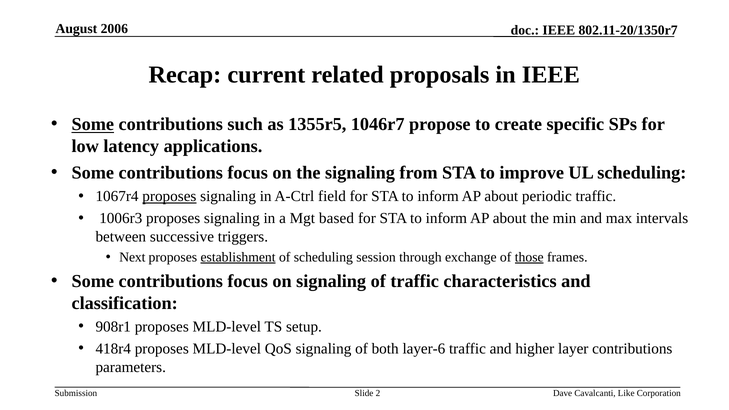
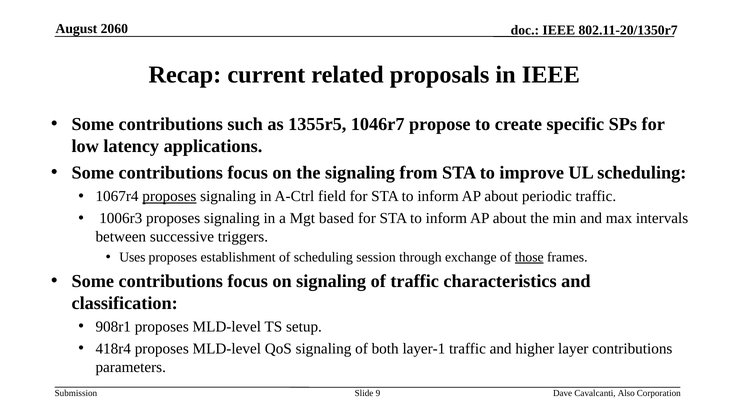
2006: 2006 -> 2060 (114, 29)
Some underline: present -> none (93, 124)
Next: Next -> Uses (132, 257)
establishment underline: present -> none (238, 257)
layer-6: layer-6 -> layer-1 (424, 349)
2: 2 -> 9 (378, 393)
Like: Like -> Also (626, 393)
